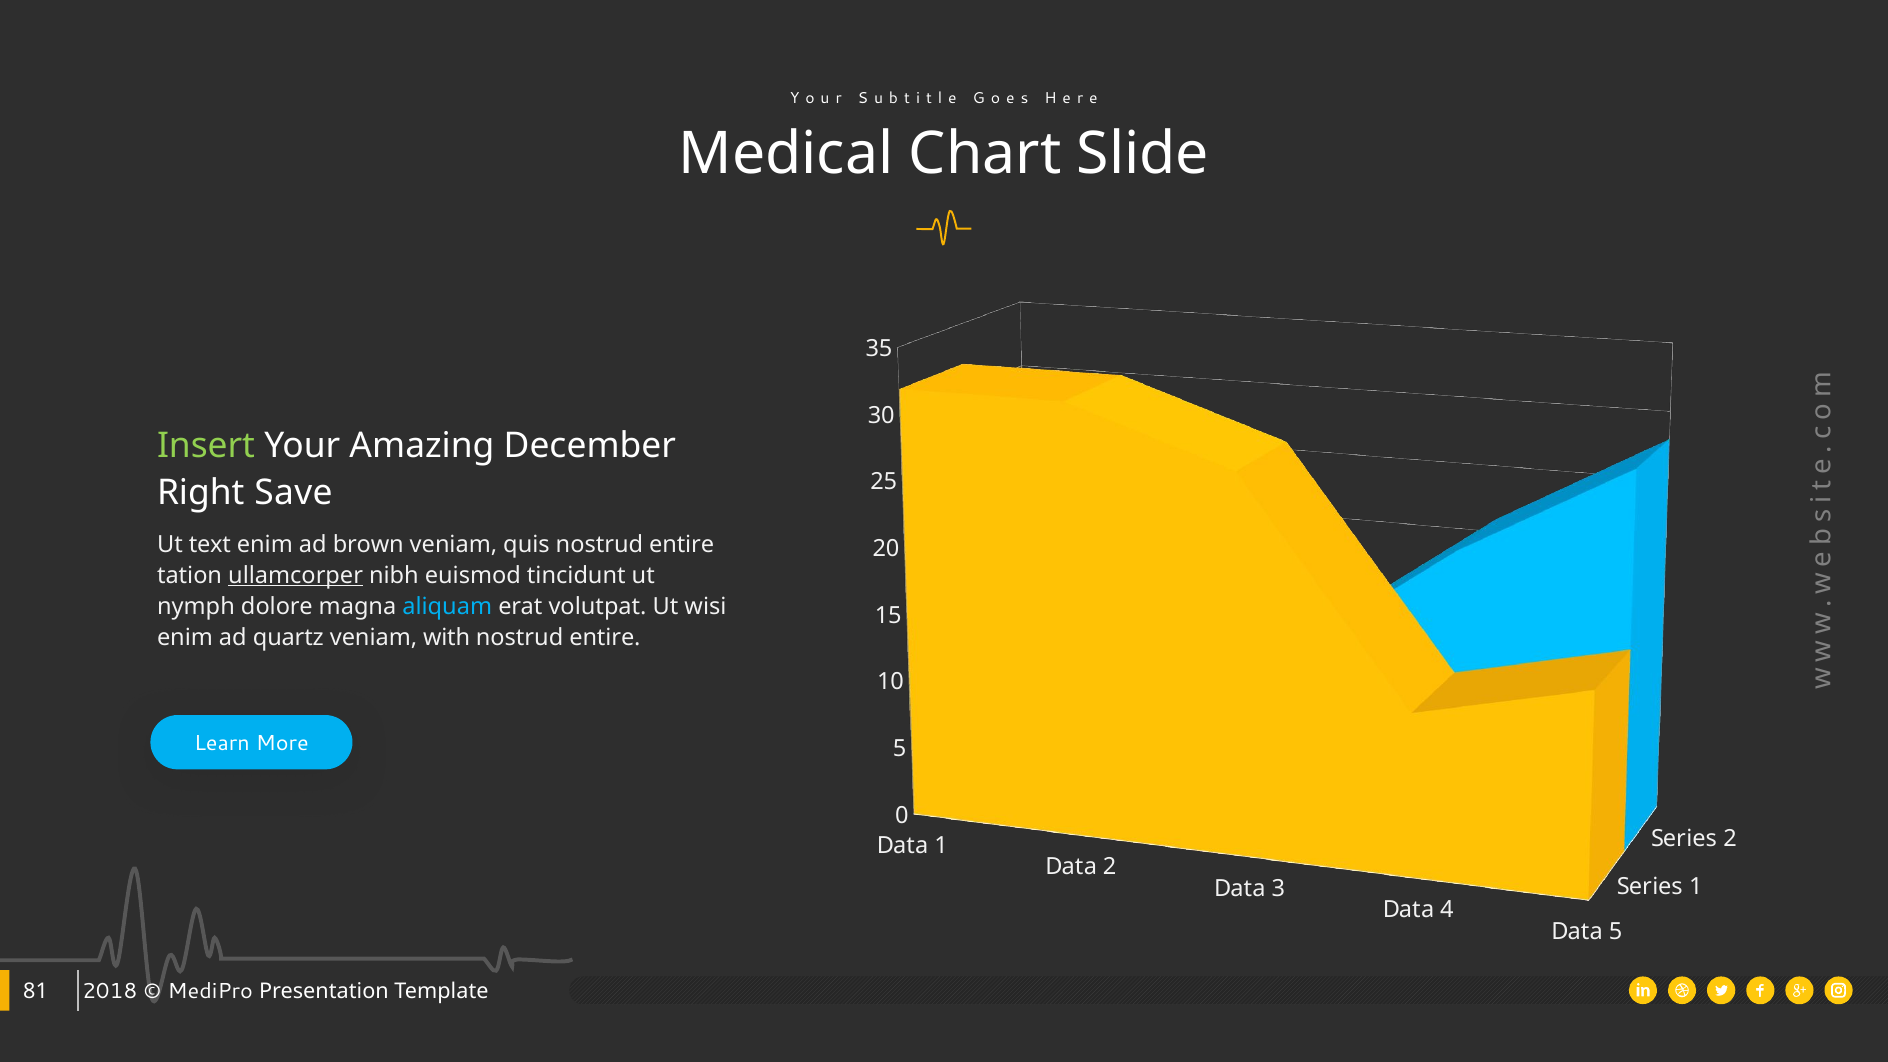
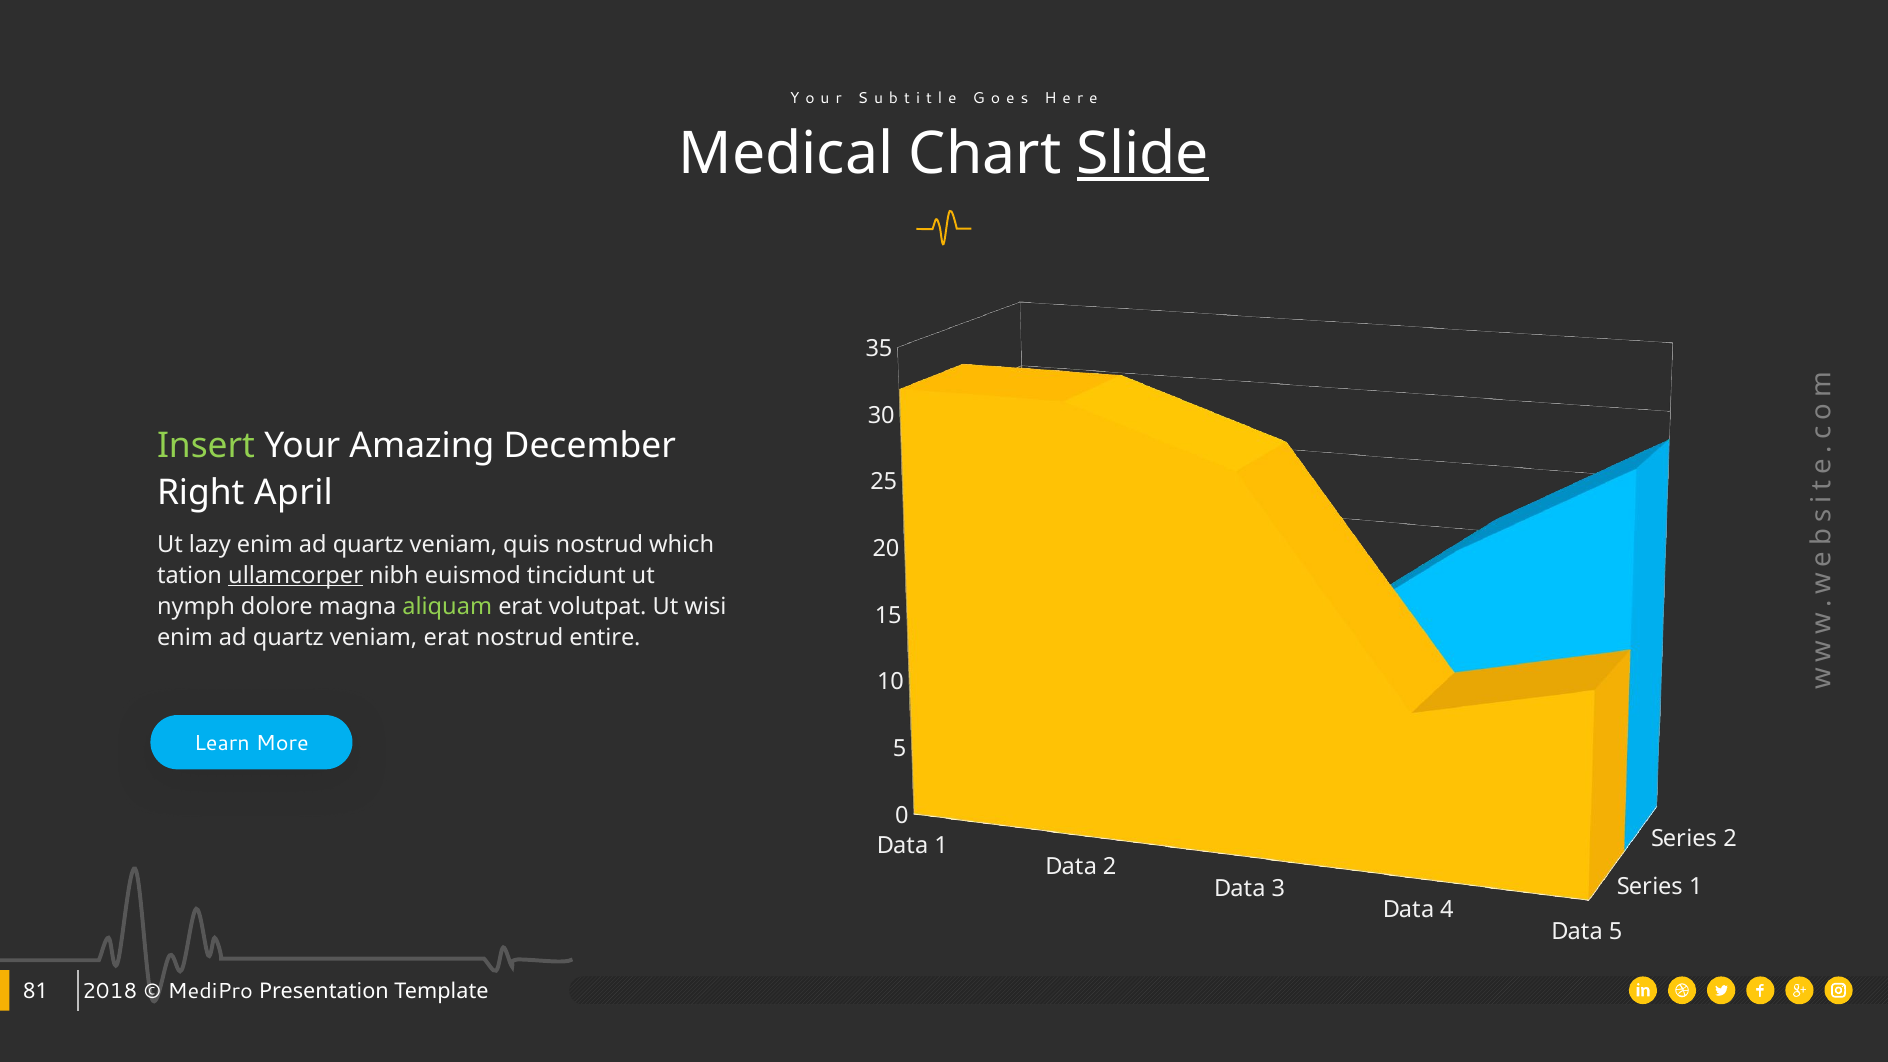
Slide underline: none -> present (1143, 154)
Save: Save -> April (294, 492)
text: text -> lazy (210, 544)
brown: brown -> quartz (368, 544)
quis nostrud entire: entire -> which (682, 544)
aliquam colour: light blue -> light green (447, 607)
veniam with: with -> erat (446, 638)
